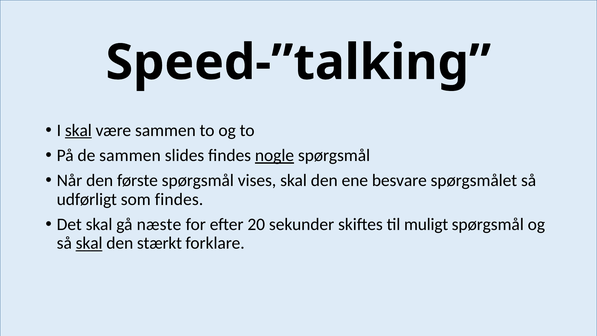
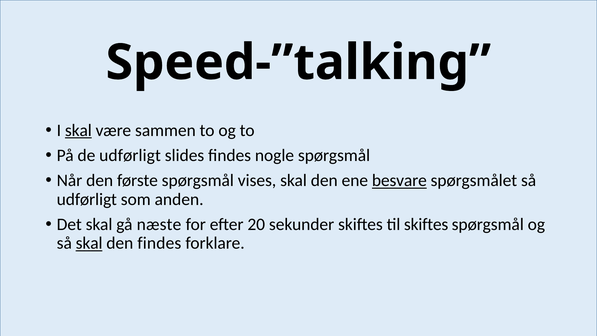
de sammen: sammen -> udførligt (130, 155)
nogle underline: present -> none (274, 155)
besvare underline: none -> present (399, 180)
som findes: findes -> anden (179, 199)
til muligt: muligt -> skiftes (426, 224)
den stærkt: stærkt -> findes (159, 243)
